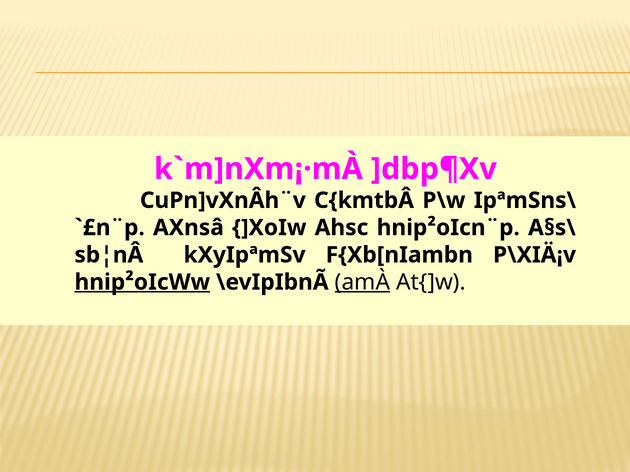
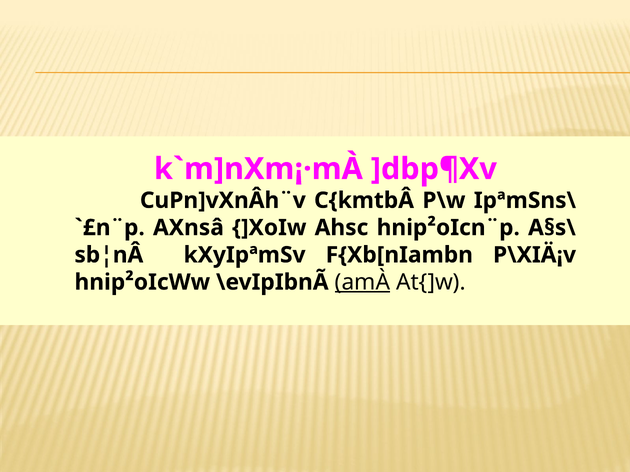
hnip²oIcWw underline: present -> none (142, 282)
